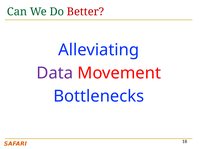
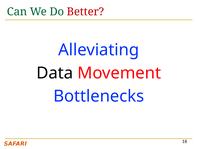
Data colour: purple -> black (55, 73)
